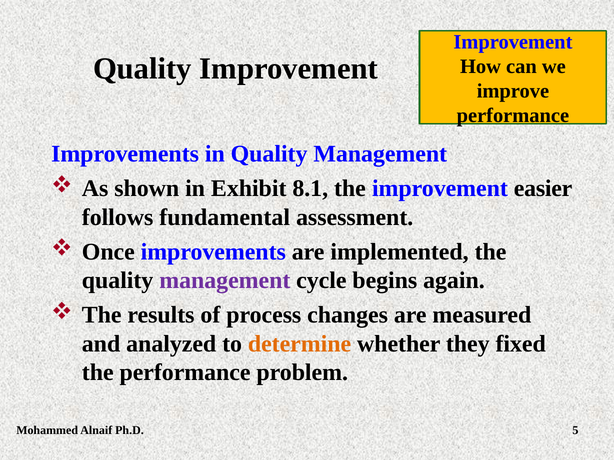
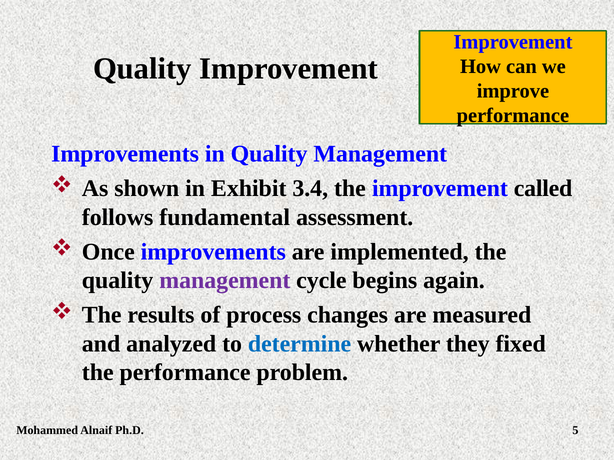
8.1: 8.1 -> 3.4 (310, 189)
easier: easier -> called (543, 189)
determine colour: orange -> blue (300, 344)
